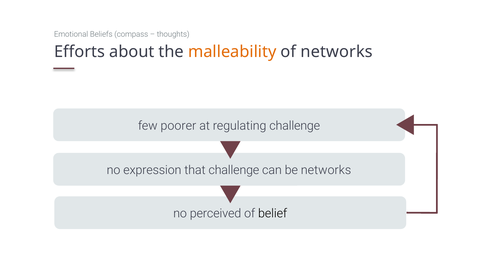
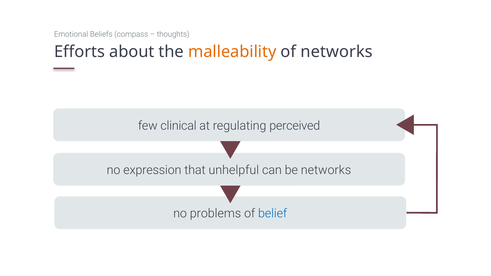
poorer: poorer -> clinical (179, 126)
regulating challenge: challenge -> perceived (295, 126)
that challenge: challenge -> unhelpful (234, 170)
perceived: perceived -> problems (215, 214)
belief colour: black -> blue (273, 214)
